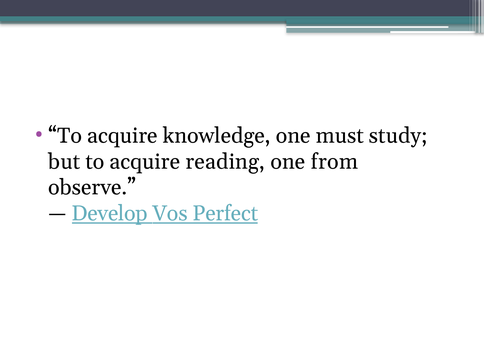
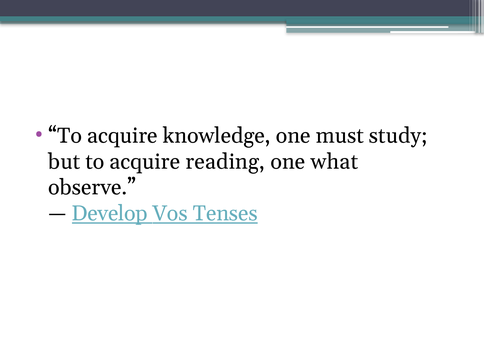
from: from -> what (334, 162)
Perfect: Perfect -> Tenses (225, 213)
